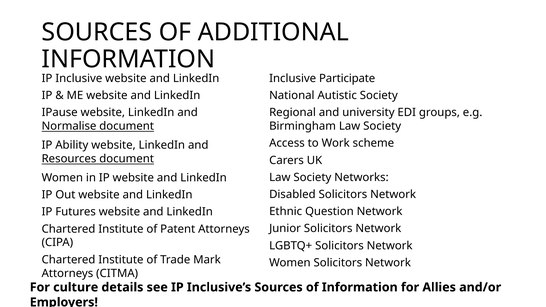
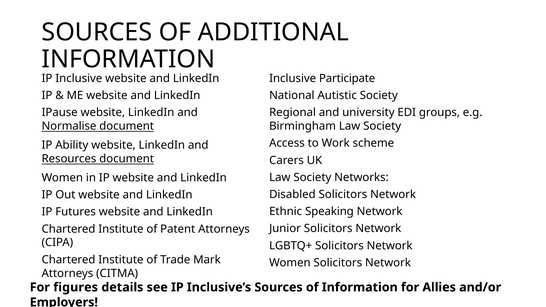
Question: Question -> Speaking (329, 212)
culture: culture -> figures (76, 287)
